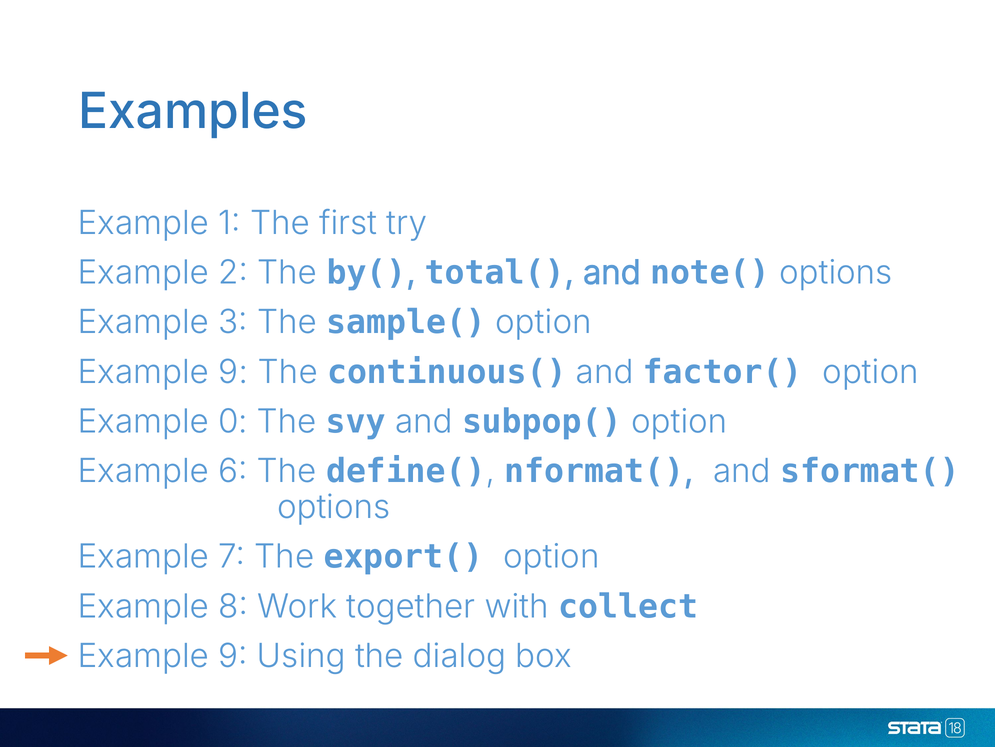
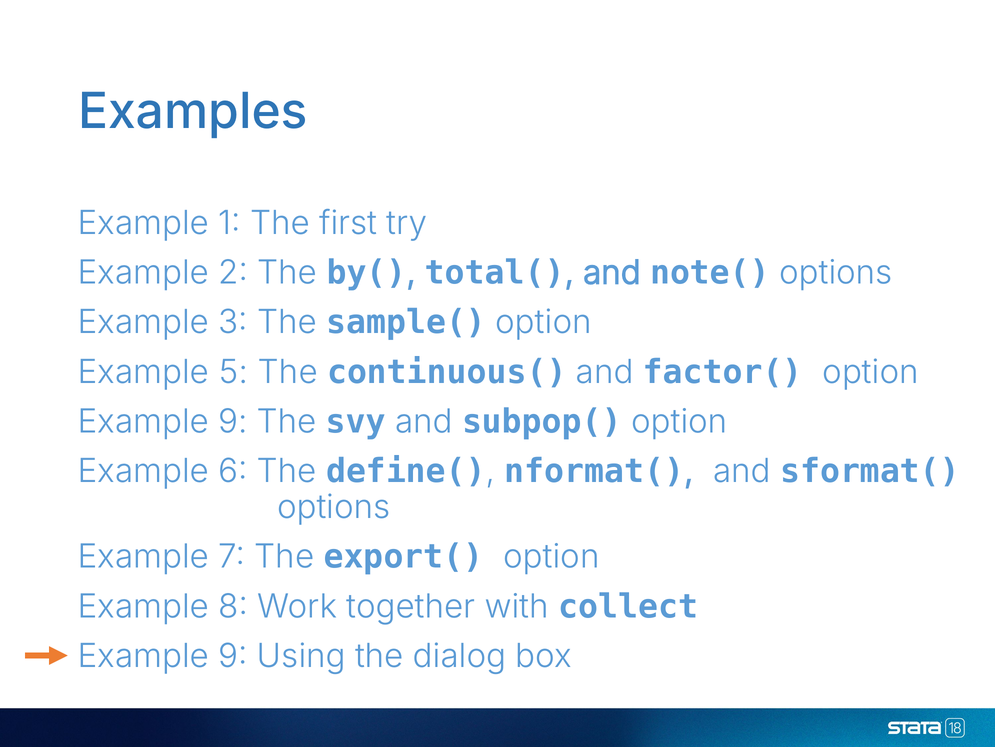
9: 9 -> 5 (233, 372)
0: 0 -> 9 (233, 421)
